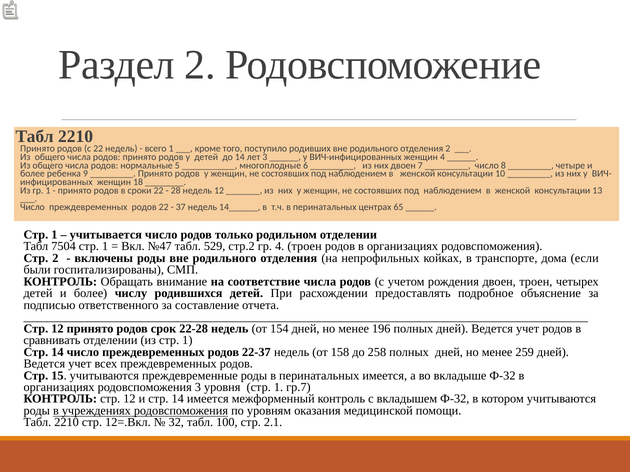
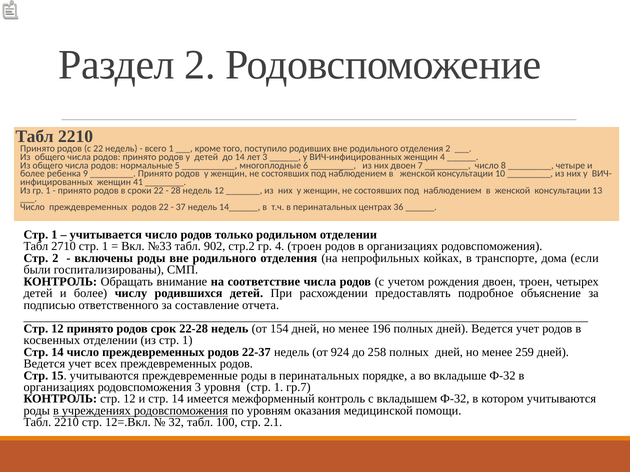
18: 18 -> 41 (138, 182)
65: 65 -> 36 (398, 207)
7504: 7504 -> 2710 (64, 247)
№47: №47 -> №33 (160, 247)
529: 529 -> 902 (215, 247)
сравнивать: сравнивать -> косвенных (52, 341)
158: 158 -> 924 (340, 352)
перинатальных имеется: имеется -> порядке (385, 376)
